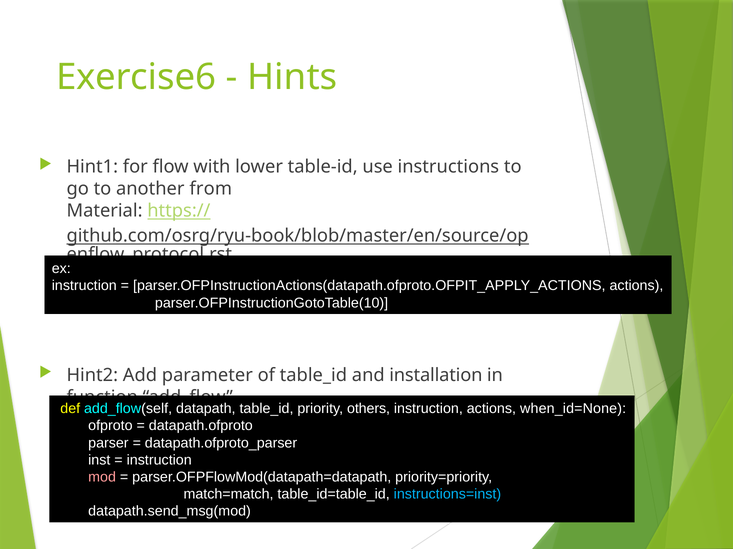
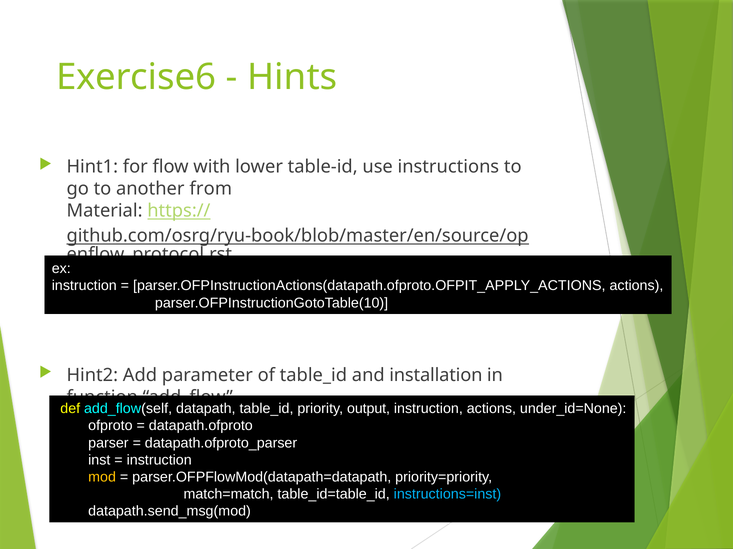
others: others -> output (369, 409)
when_id=None: when_id=None -> under_id=None (573, 409)
mod colour: pink -> yellow (102, 478)
